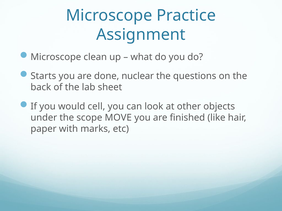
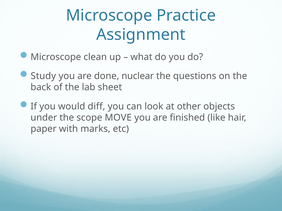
Starts: Starts -> Study (43, 76)
cell: cell -> diff (96, 107)
